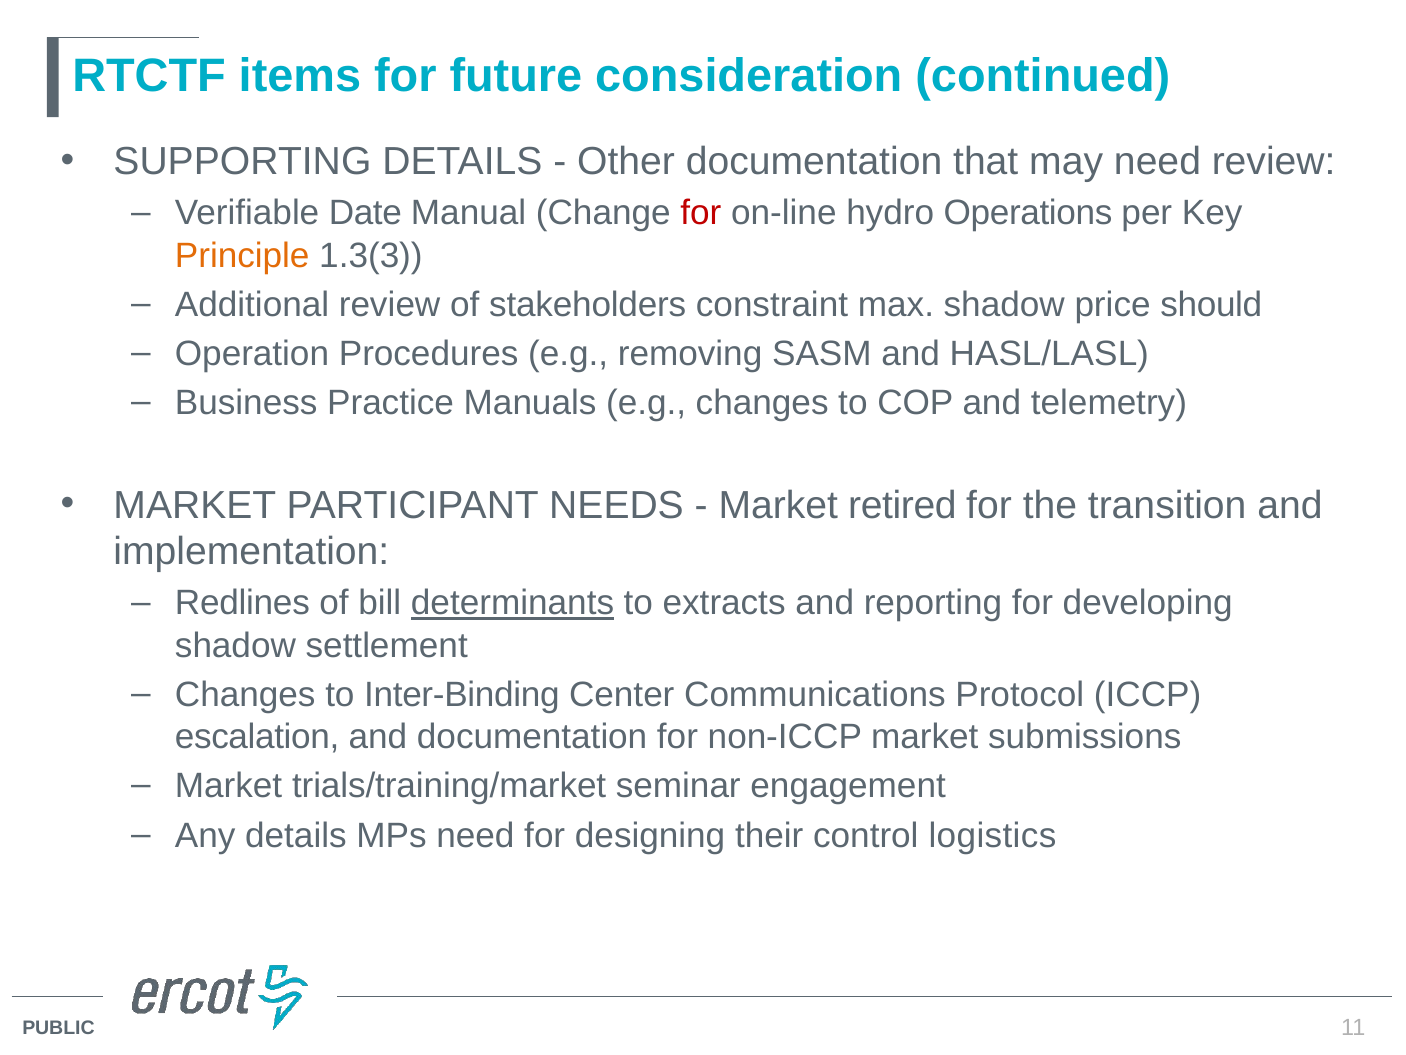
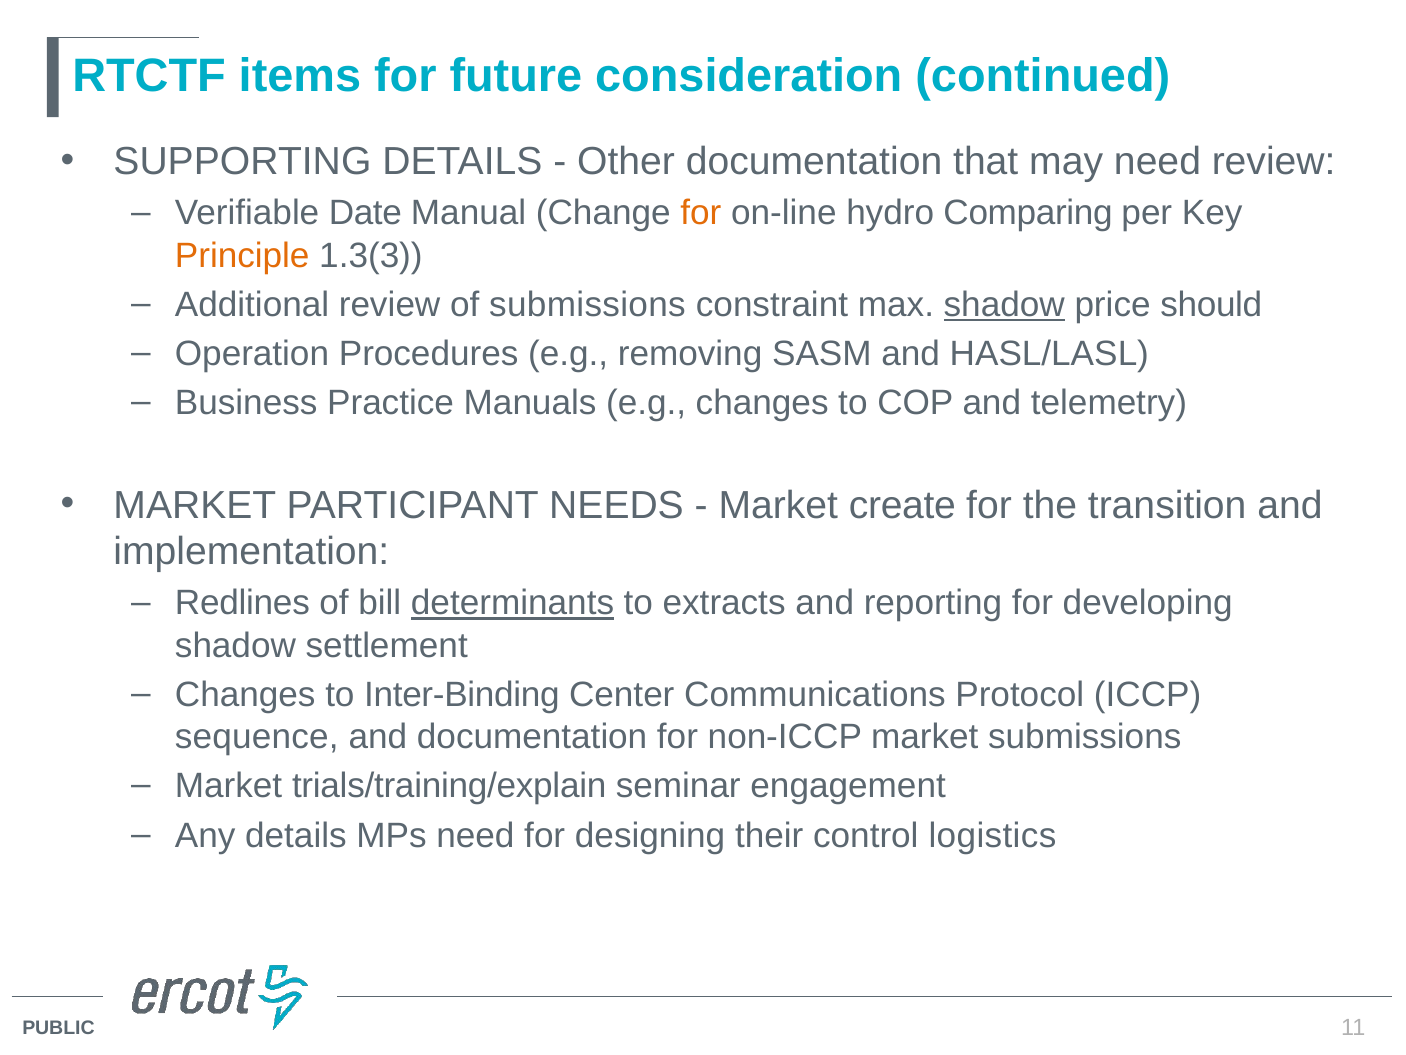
for colour: red -> orange (701, 213)
Operations: Operations -> Comparing (1028, 213)
of stakeholders: stakeholders -> submissions (587, 305)
shadow underline: none -> present (1004, 305)
retired: retired -> create (902, 505)
escalation: escalation -> sequence (257, 737)
trials/training/market: trials/training/market -> trials/training/explain (449, 786)
